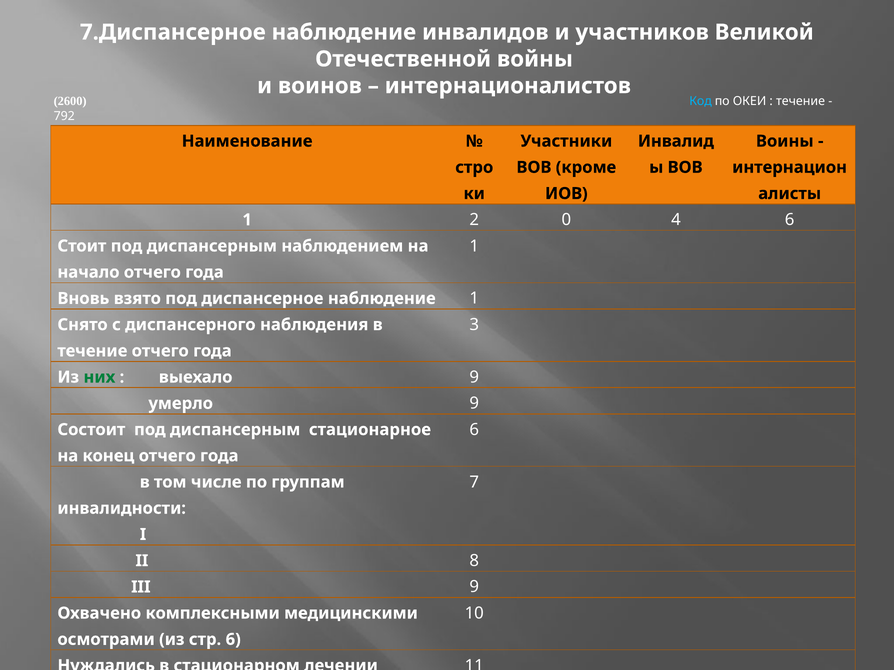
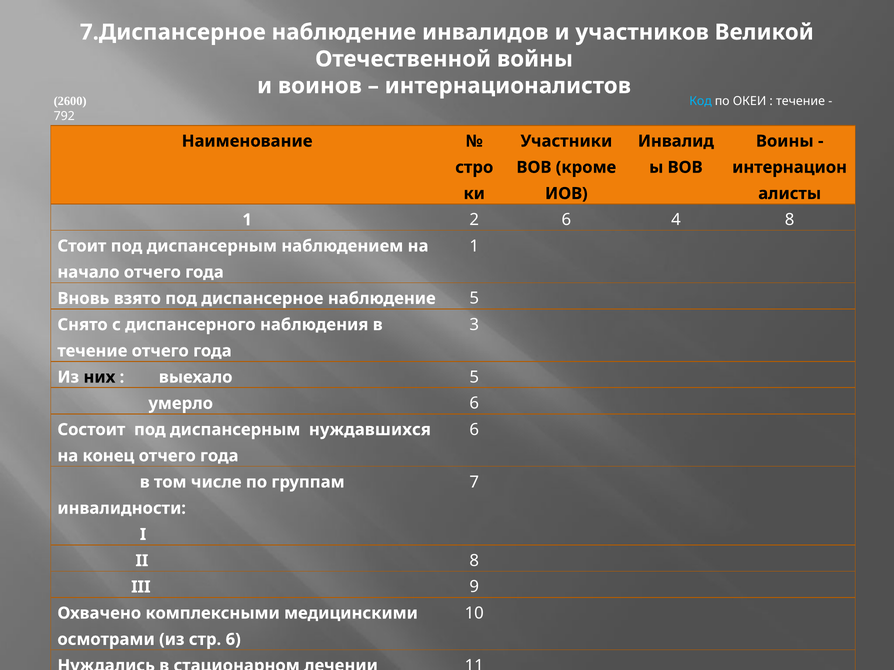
2 0: 0 -> 6 (566, 220)
4 6: 6 -> 8 (790, 220)
наблюдение 1: 1 -> 5 (474, 299)
них colour: green -> black (99, 377)
выехало 9: 9 -> 5 (474, 377)
умерло 9: 9 -> 6 (474, 404)
диспансерным стационарное: стационарное -> нуждавшихся (370, 430)
